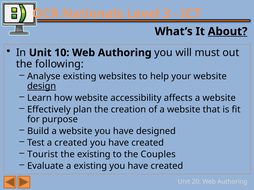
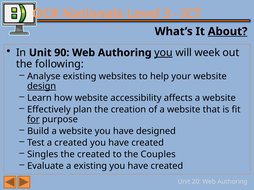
10: 10 -> 90 (62, 53)
you underline: none -> present (164, 53)
must: must -> week (207, 53)
for underline: none -> present (33, 120)
Tourist: Tourist -> Singles (43, 155)
the existing: existing -> created (94, 155)
